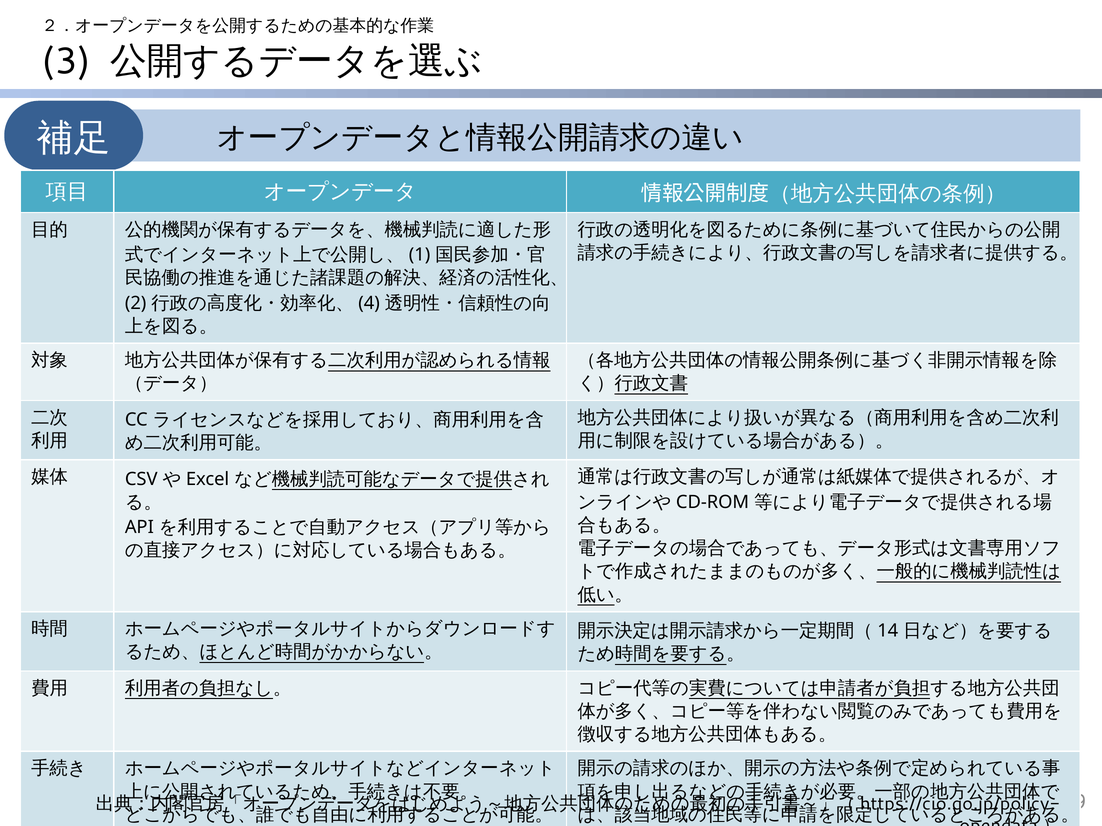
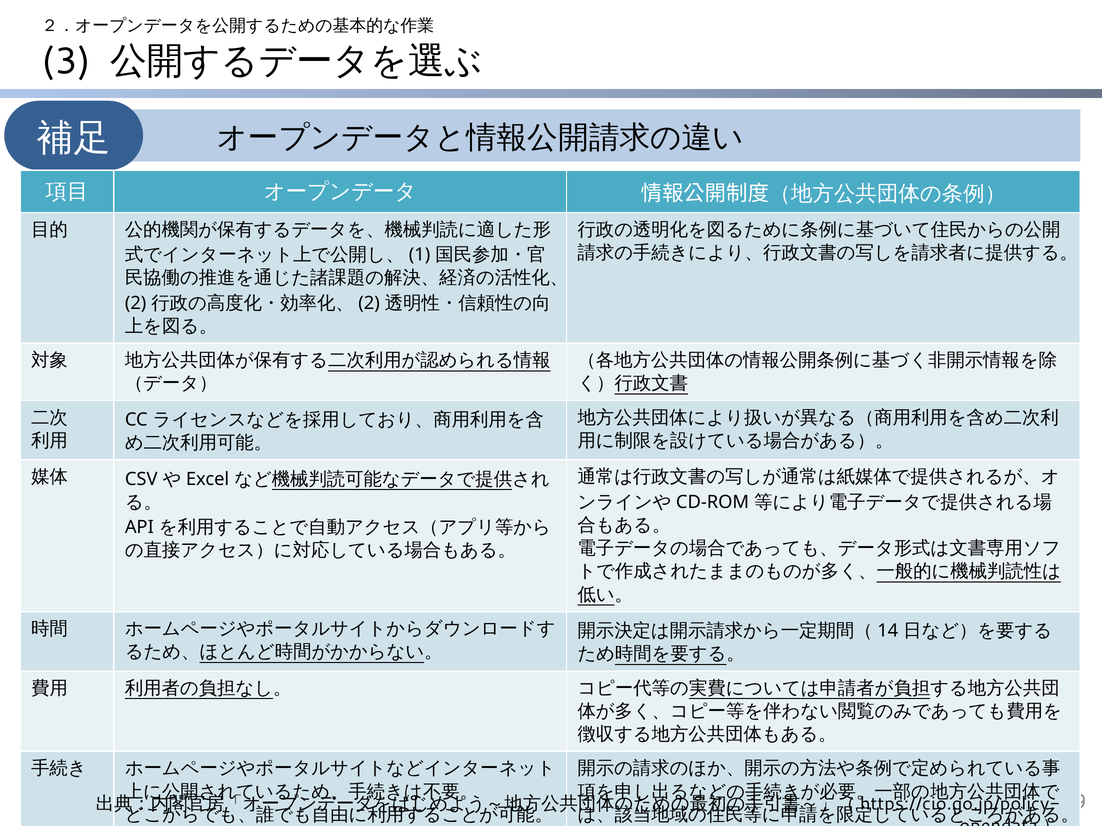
4: 4 -> 2 (369, 303)
